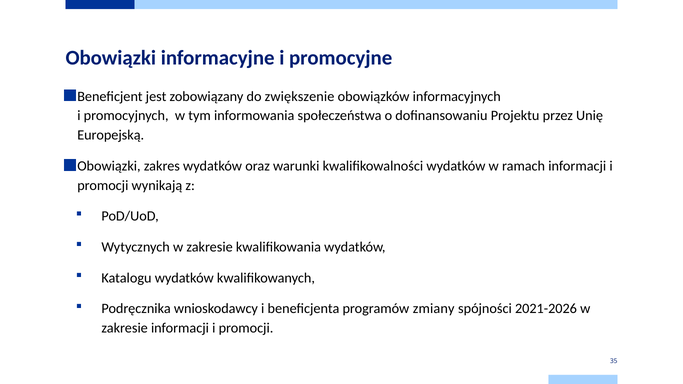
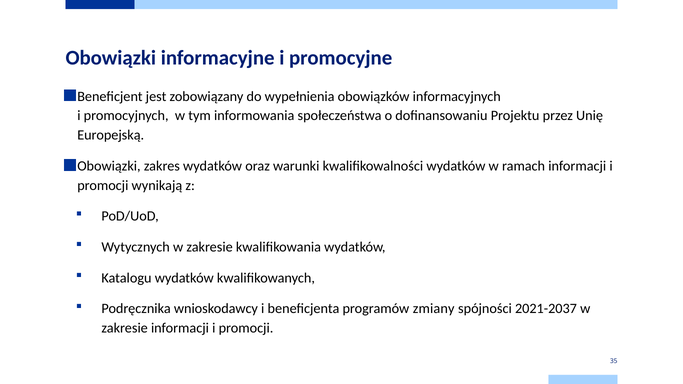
zwiększenie: zwiększenie -> wypełnienia (300, 96)
2021-2026: 2021-2026 -> 2021-2037 (546, 309)
